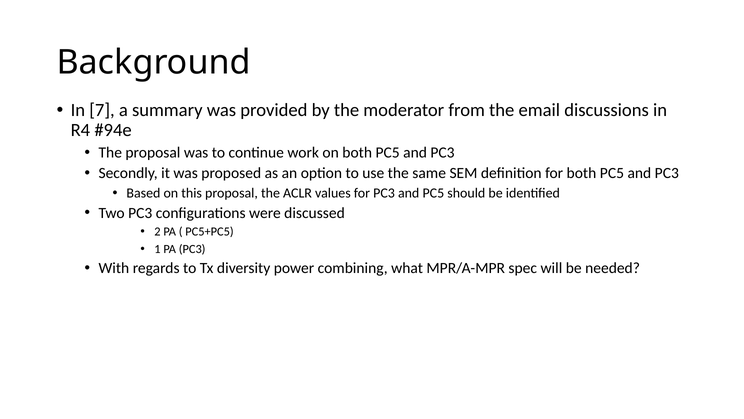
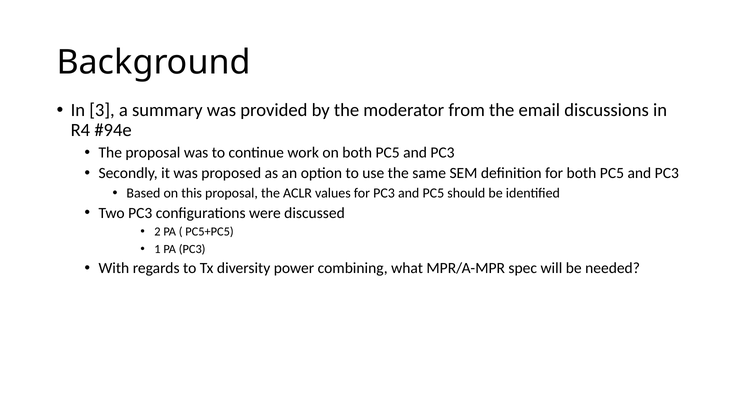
7: 7 -> 3 (102, 110)
